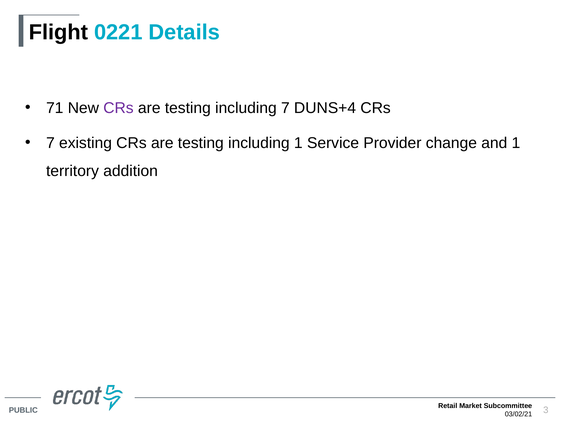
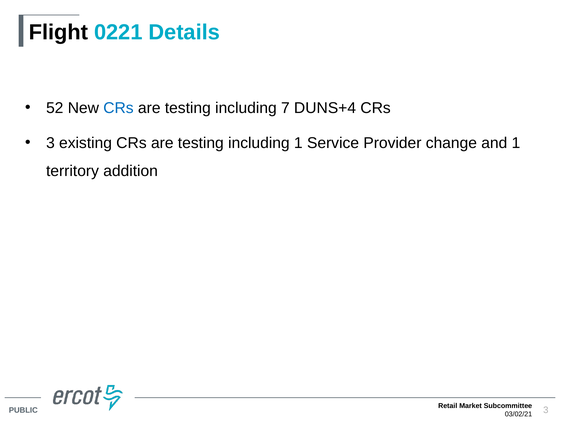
71: 71 -> 52 (55, 108)
CRs colour: purple -> blue (118, 108)
7: 7 -> 3 (50, 143)
